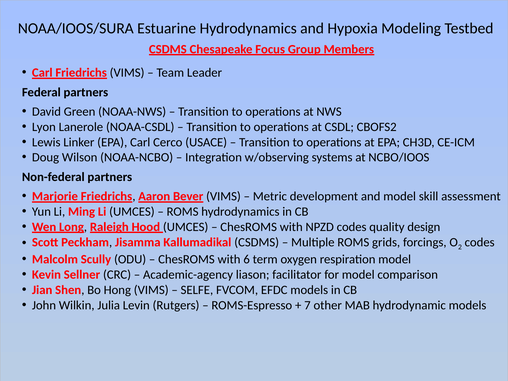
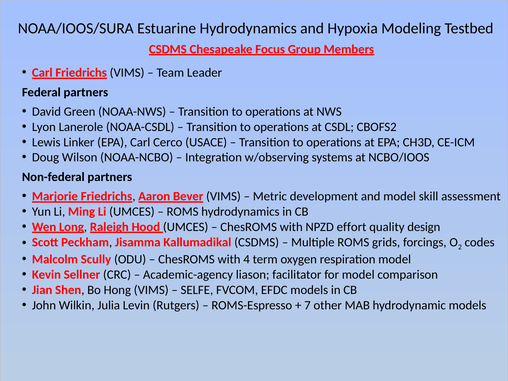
NPZD codes: codes -> effort (352, 227)
6: 6 -> 4 (247, 259)
